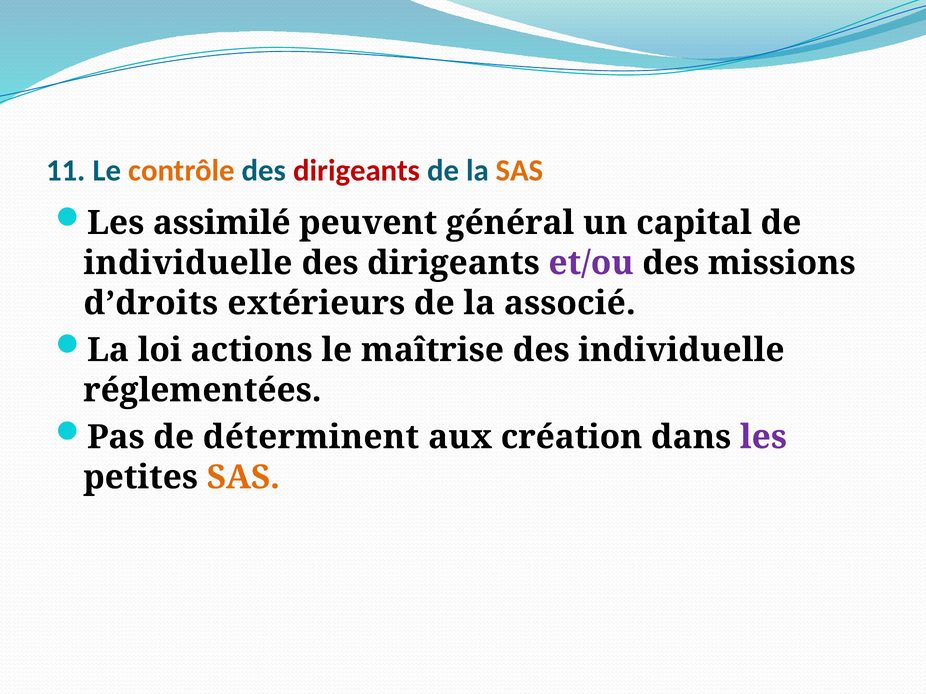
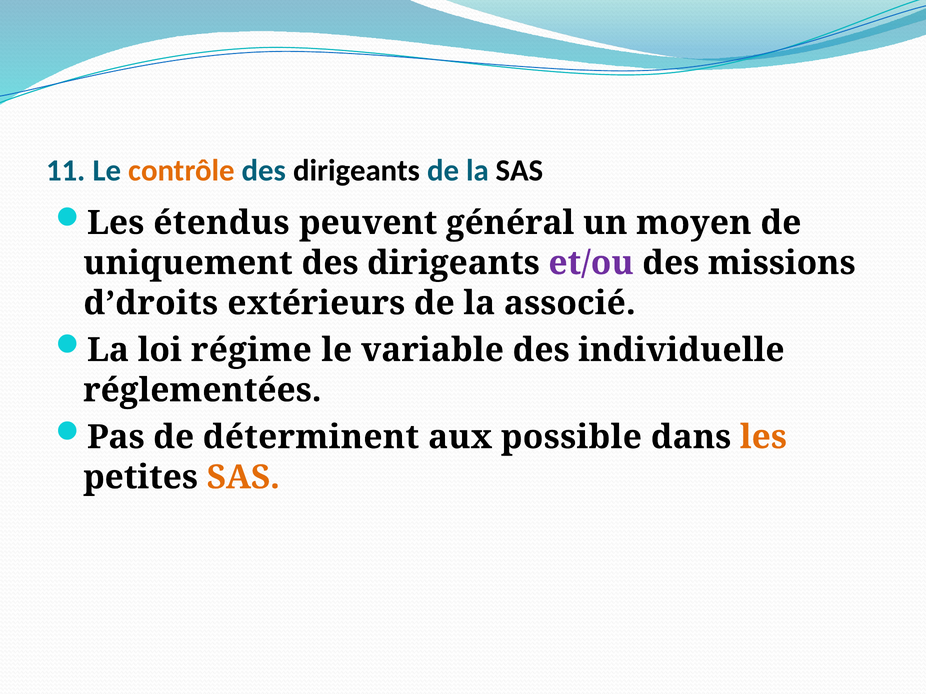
dirigeants colour: red -> black (357, 171)
SAS colour: orange -> black (520, 171)
assimilé: assimilé -> étendus (221, 223)
capital: capital -> moyen (694, 223)
individuelle: individuelle -> uniquement (188, 263)
actions: actions -> régime (251, 350)
maîtrise: maîtrise -> variable (432, 350)
création: création -> possible (571, 437)
les colour: purple -> orange (763, 437)
